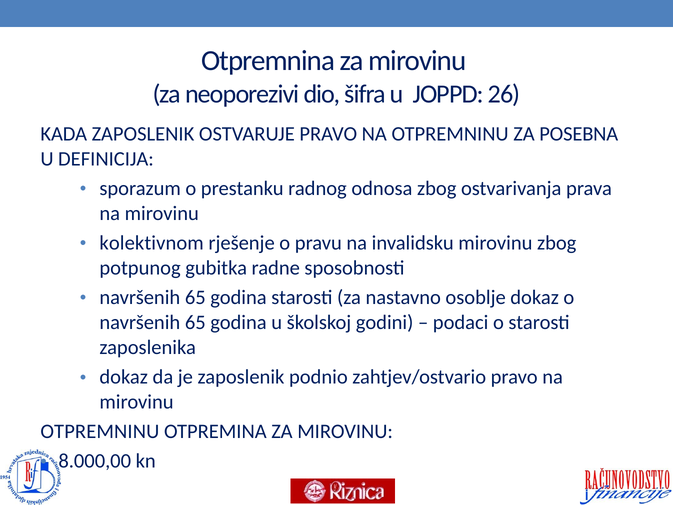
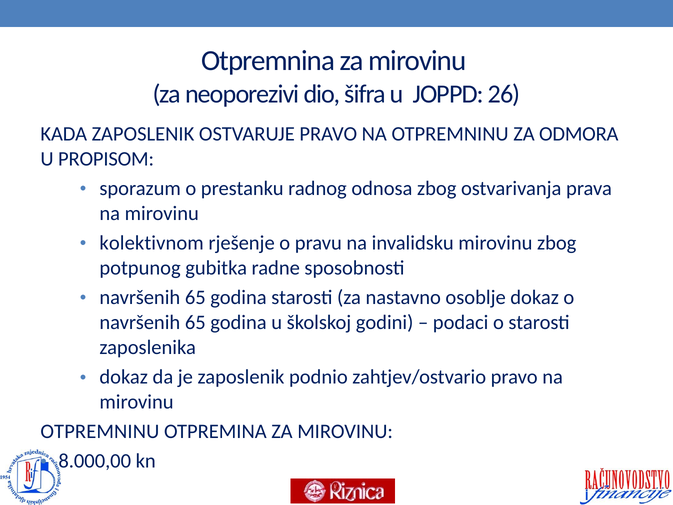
POSEBNA: POSEBNA -> ODMORA (579, 134)
DEFINICIJA: DEFINICIJA -> PROPISOM (106, 159)
